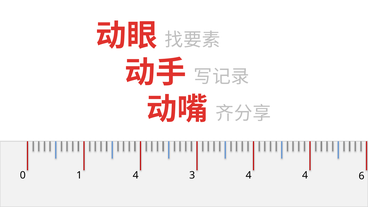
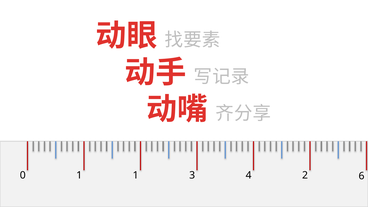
1 4: 4 -> 1 (136, 175)
4: 4 -> 2 (305, 175)
